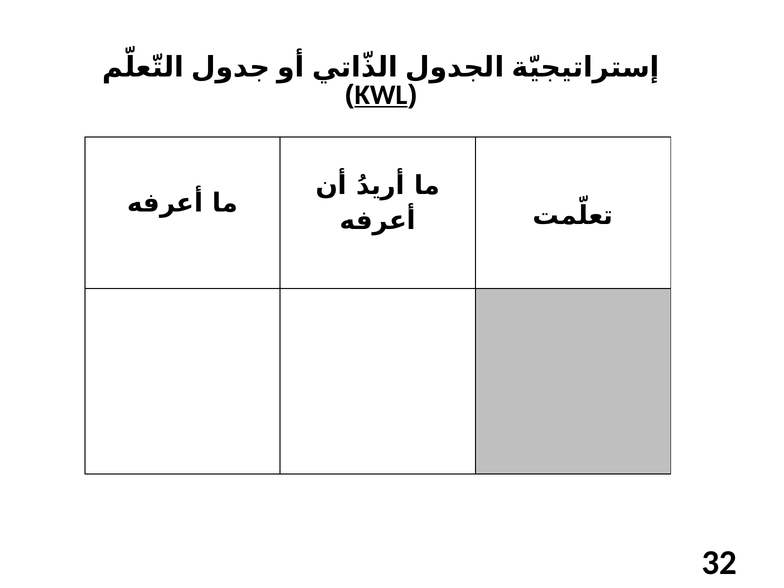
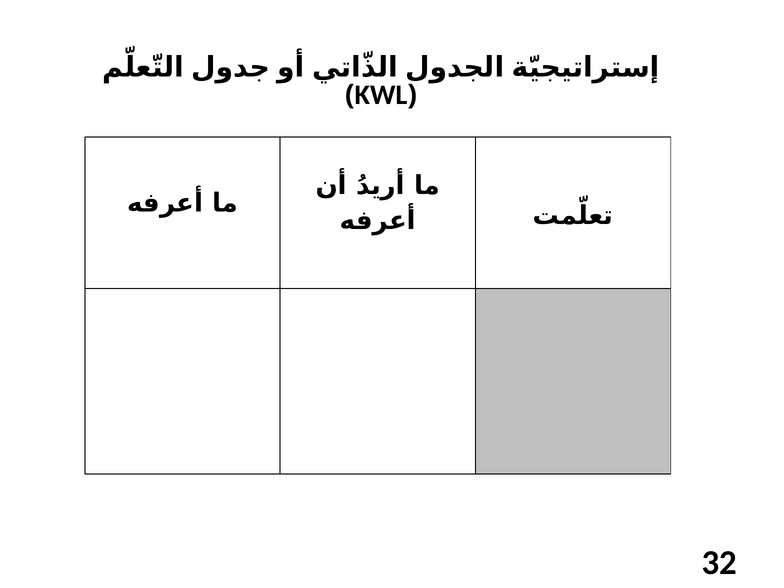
KWL underline: present -> none (381, 95)
